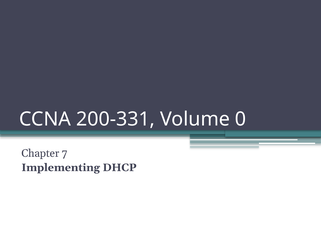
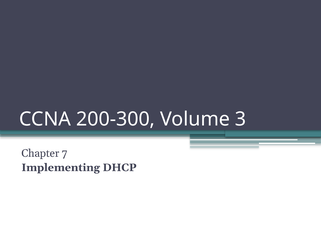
200-331: 200-331 -> 200-300 (116, 119)
0: 0 -> 3 (241, 119)
